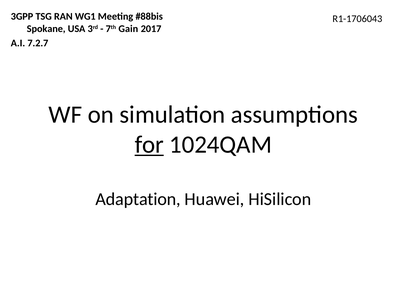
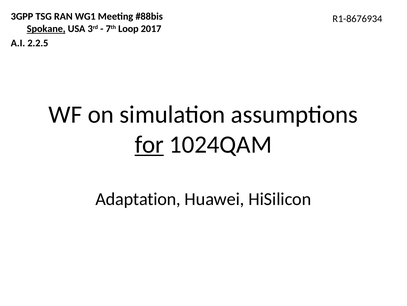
R1-1706043: R1-1706043 -> R1-8676934 (357, 19)
Spokane underline: none -> present (46, 29)
Gain: Gain -> Loop (128, 29)
7.2.7: 7.2.7 -> 2.2.5 (38, 43)
